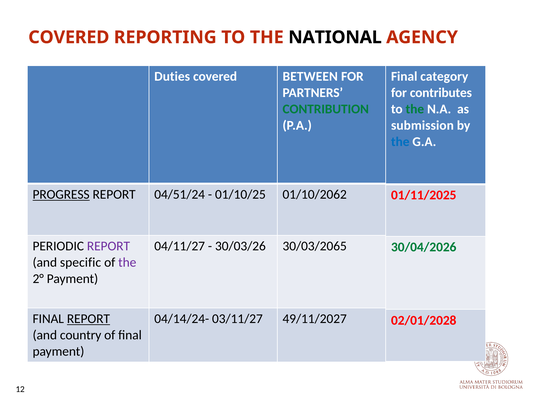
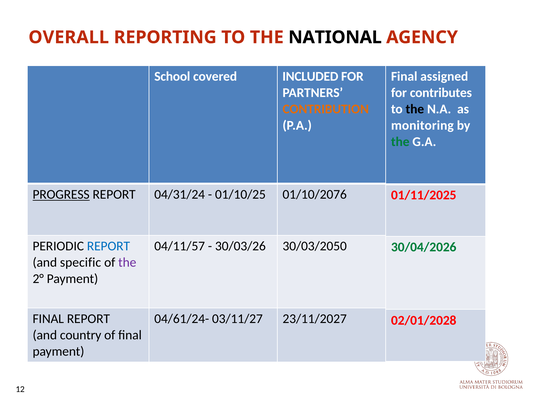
COVERED: COVERED -> OVERALL (69, 37)
Duties: Duties -> School (172, 77)
BETWEEN: BETWEEN -> INCLUDED (310, 77)
category: category -> assigned (444, 77)
CONTRIBUTION colour: green -> orange (326, 109)
the colour: green -> black (415, 109)
submission: submission -> monitoring (422, 125)
the colour: blue -> green (400, 142)
04/51/24: 04/51/24 -> 04/31/24 (180, 194)
01/10/2062: 01/10/2062 -> 01/10/2076 (315, 194)
REPORT colour: purple -> blue (108, 246)
04/11/27: 04/11/27 -> 04/11/57 (180, 246)
30/03/2065: 30/03/2065 -> 30/03/2050 (315, 246)
REPORT underline: present -> none (88, 319)
04/14/24-: 04/14/24- -> 04/61/24- (182, 319)
49/11/2027: 49/11/2027 -> 23/11/2027 (315, 319)
